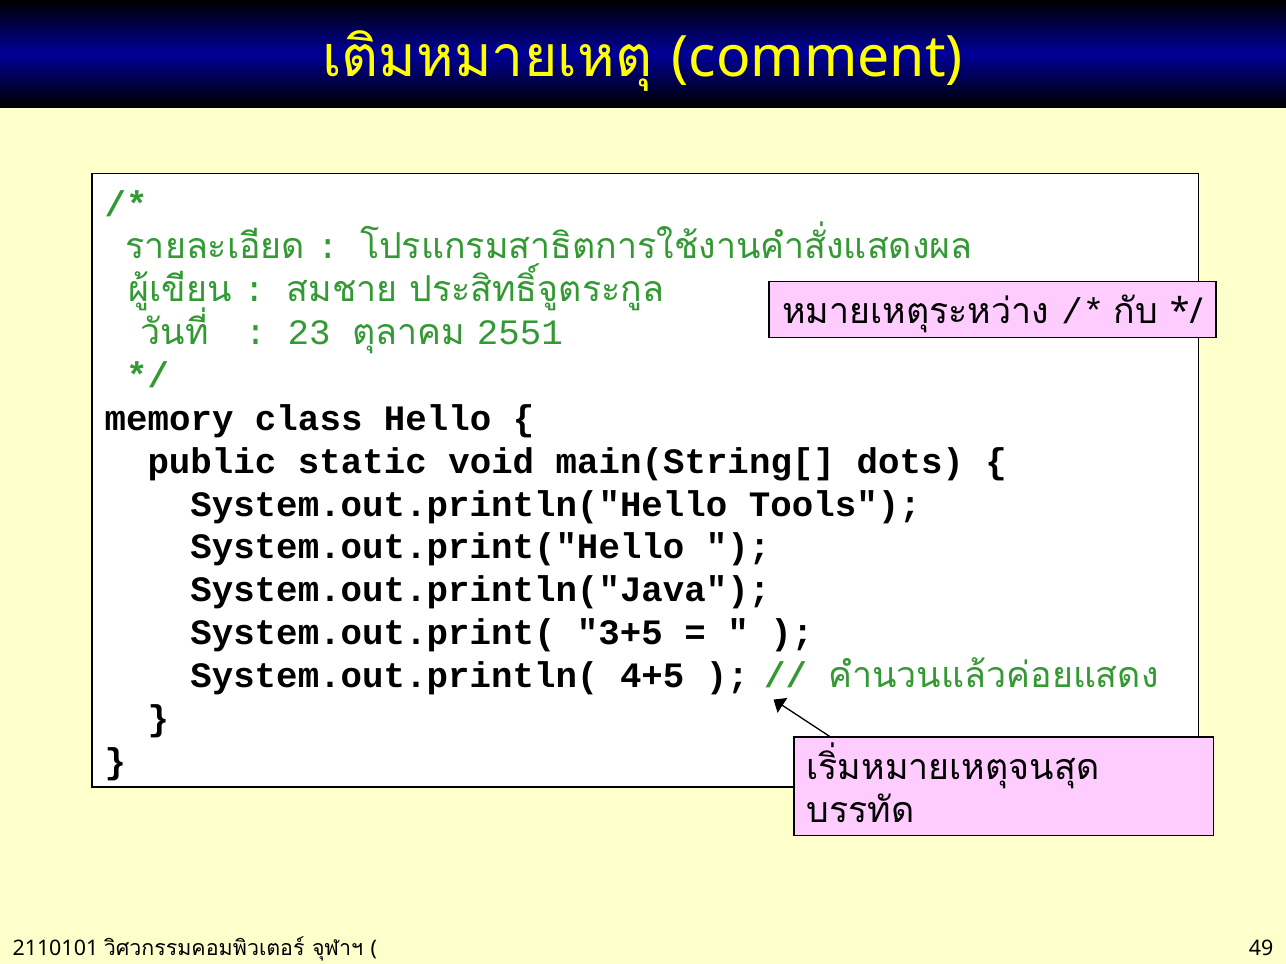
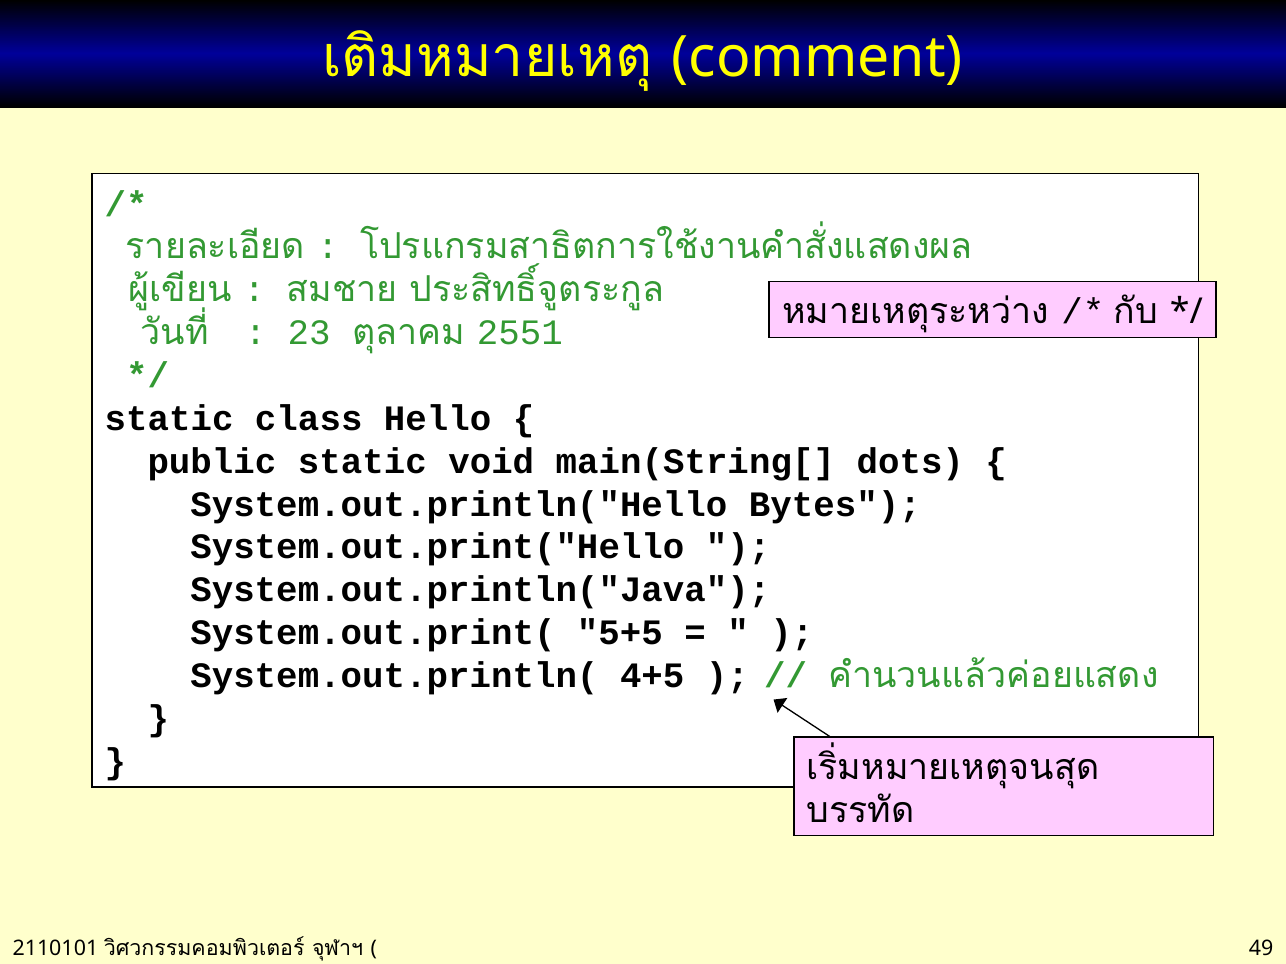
memory: memory -> static (169, 419)
Tools: Tools -> Bytes (835, 505)
3+5: 3+5 -> 5+5 (620, 633)
